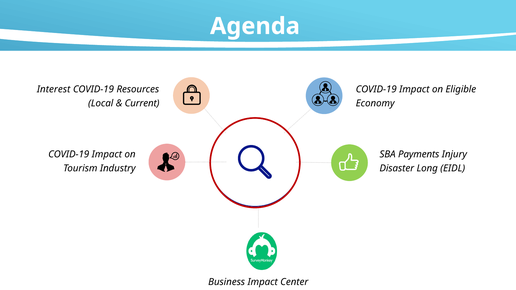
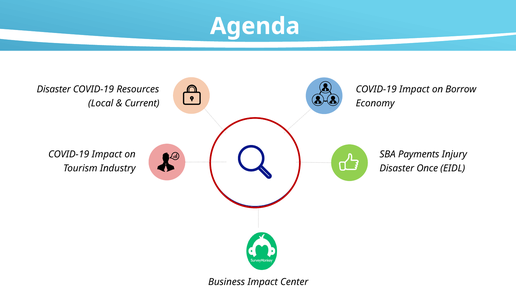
Interest: Interest -> Disaster (54, 89)
Eligible: Eligible -> Borrow (461, 89)
Long: Long -> Once (427, 169)
